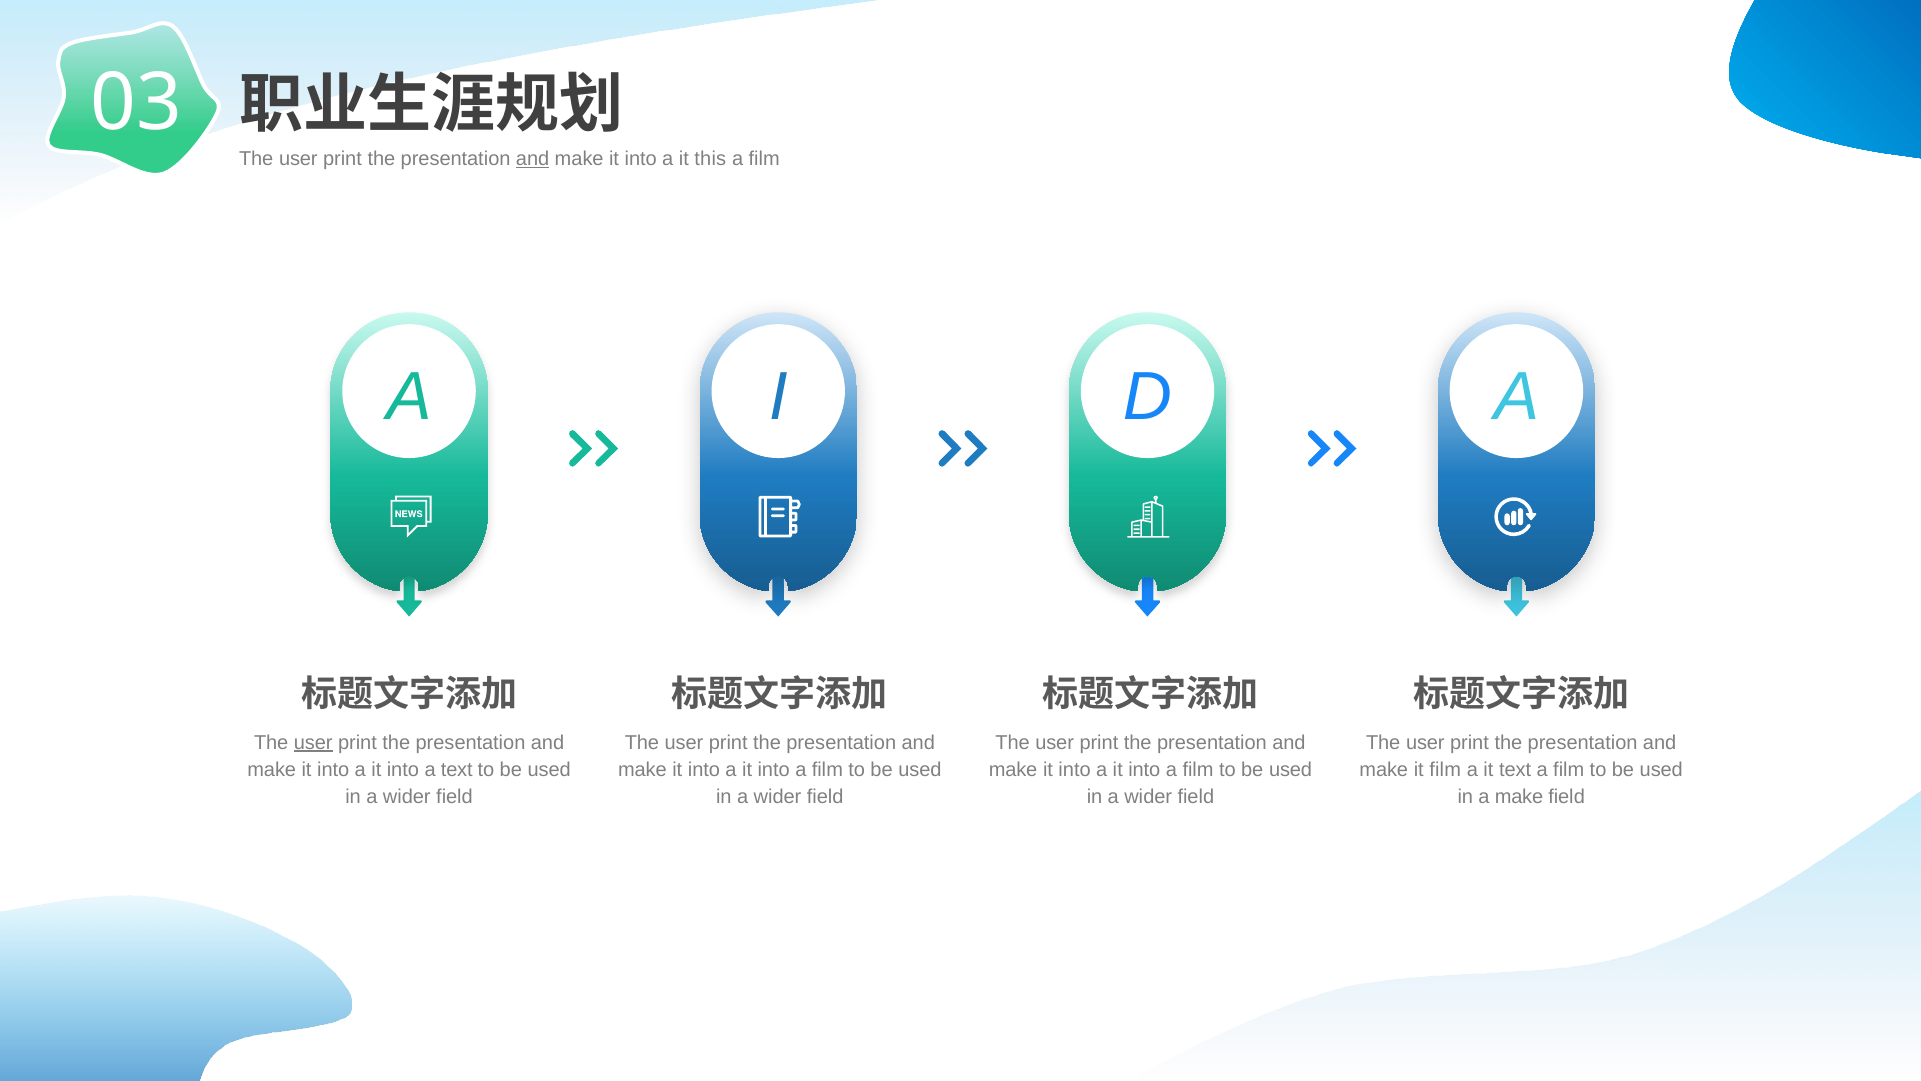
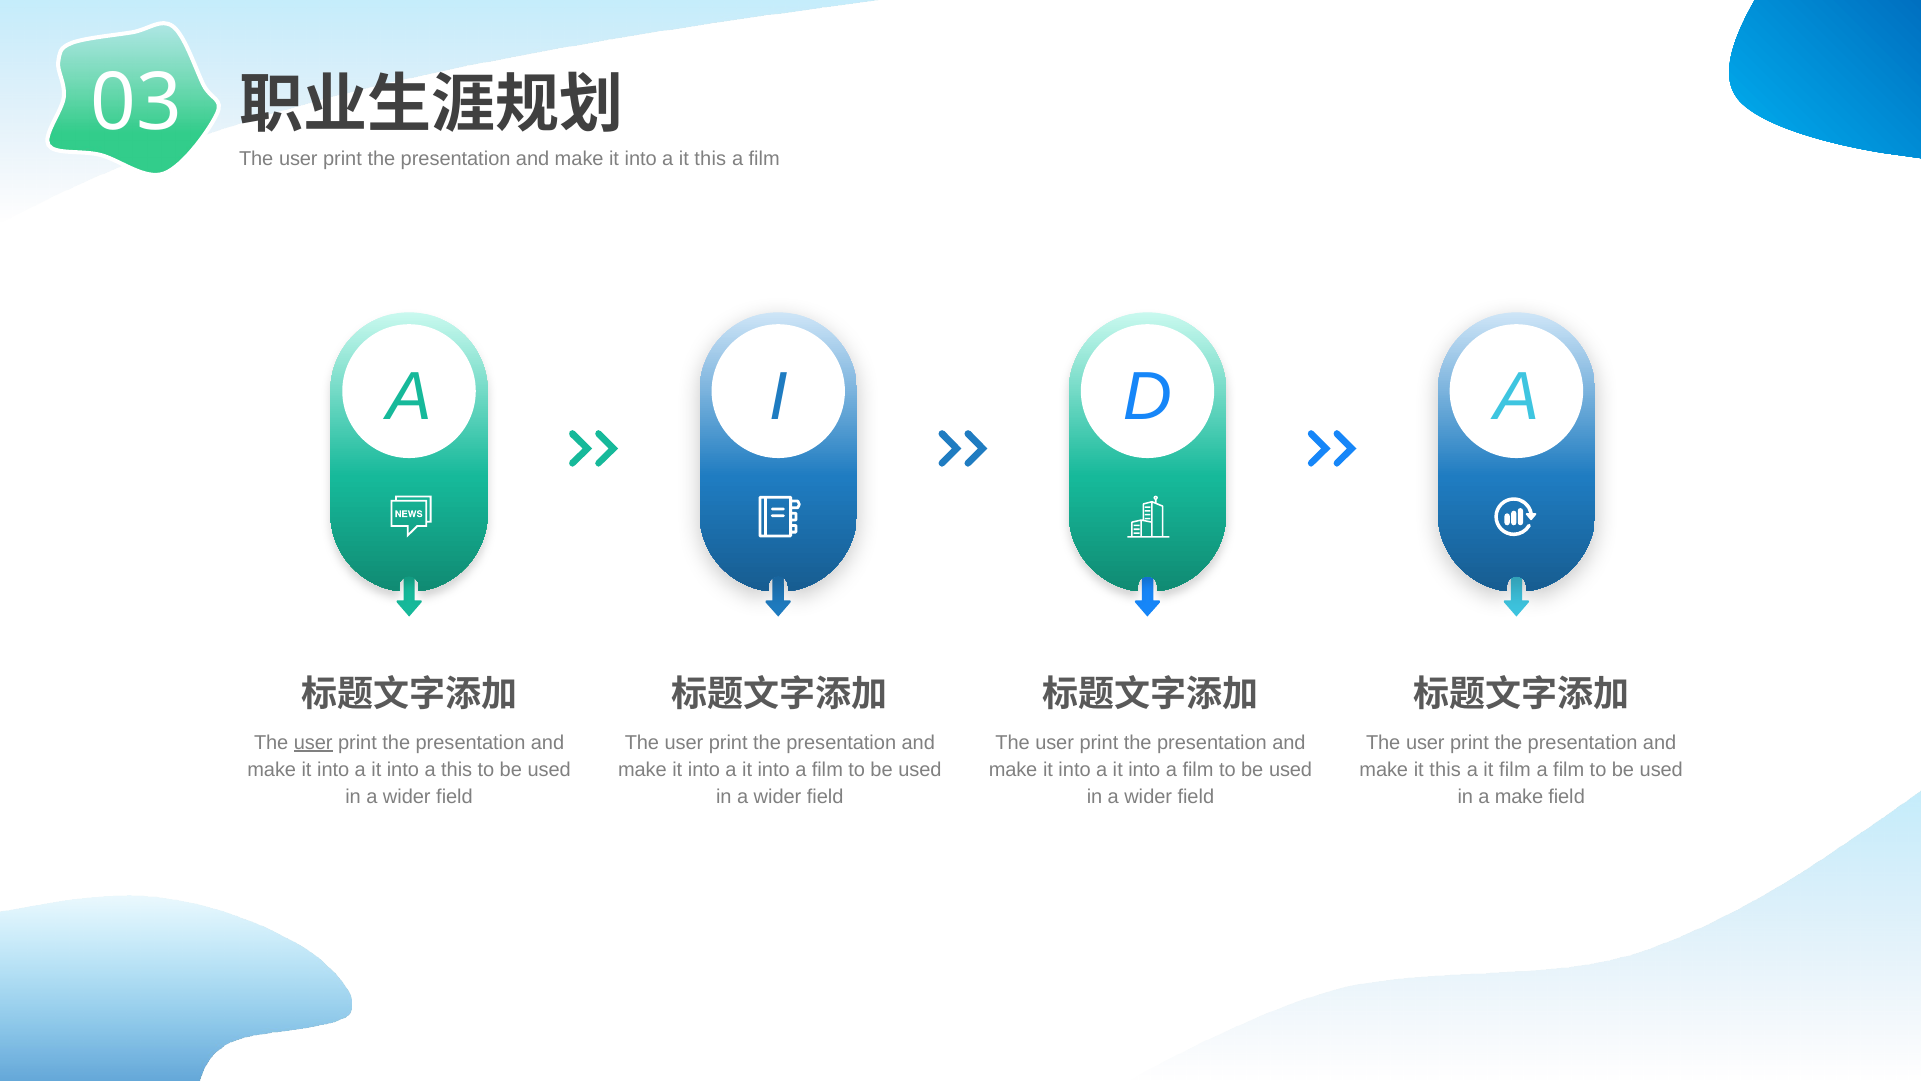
and underline: present -> none (533, 159)
a text: text -> this (457, 770)
make it film: film -> this (1445, 770)
it text: text -> film (1515, 770)
